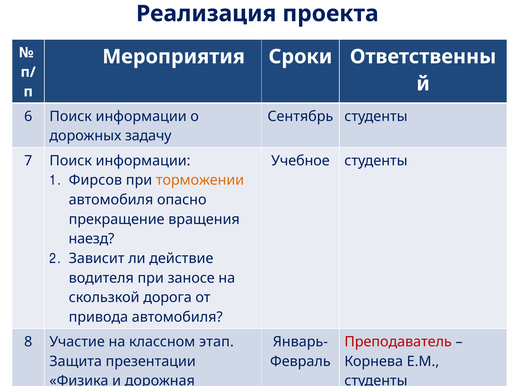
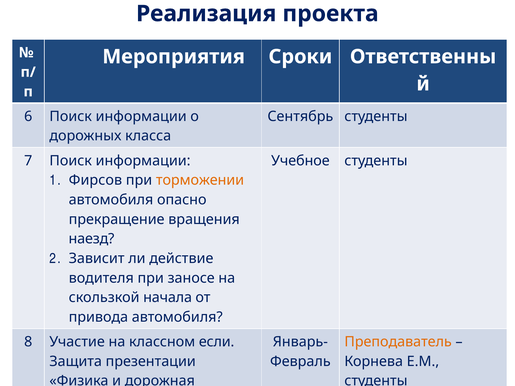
задачу: задачу -> класса (148, 136)
дорога: дорога -> начала (168, 298)
этап: этап -> если (217, 342)
Преподаватель colour: red -> orange (398, 342)
